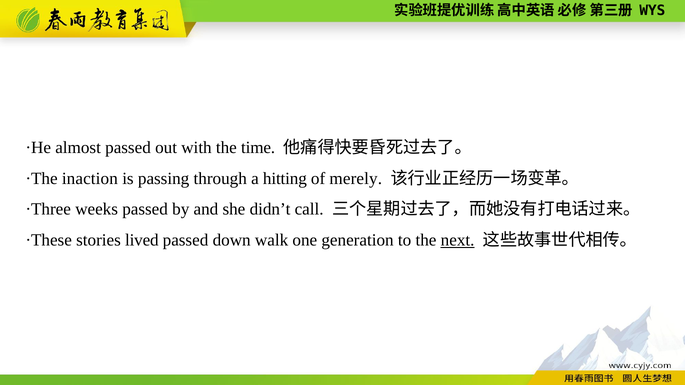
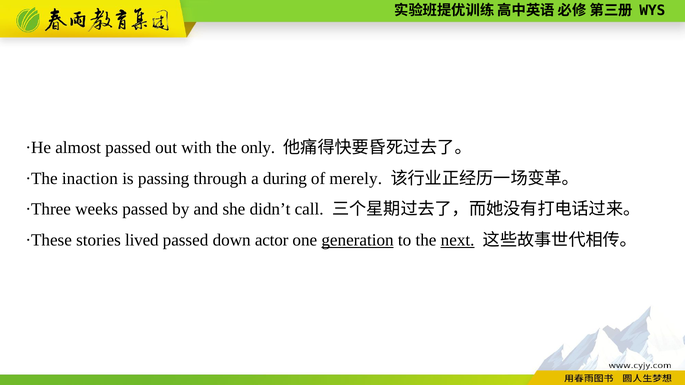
time: time -> only (258, 148)
hitting: hitting -> during (285, 179)
walk: walk -> actor (272, 240)
generation underline: none -> present (358, 240)
